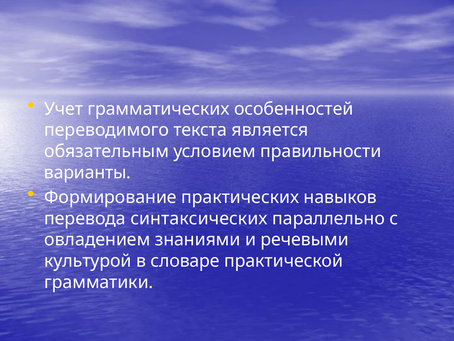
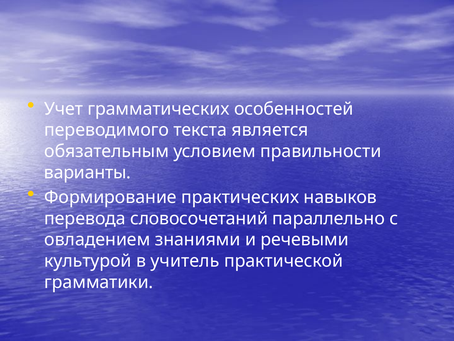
синтаксических: синтаксических -> словосочетаний (199, 218)
словаре: словаре -> учитель (185, 261)
